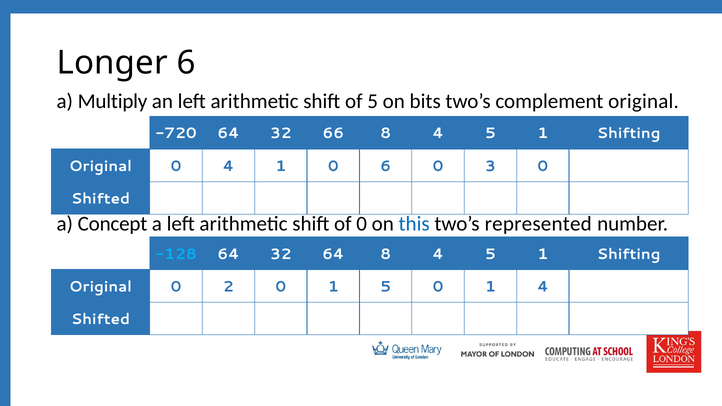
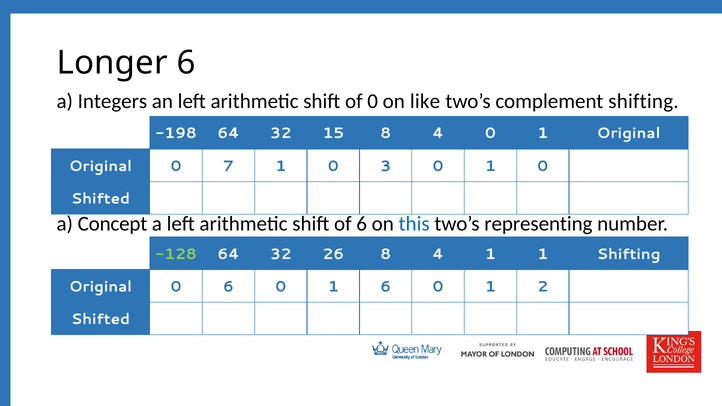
Multiply: Multiply -> Integers (112, 101)
of 5: 5 -> 0 (373, 101)
bits: bits -> like (425, 101)
complement original: original -> shifting (644, 101)
-720: -720 -> -198 (176, 134)
66: 66 -> 15 (333, 134)
5: 5 -> 0 (490, 134)
Shifting: Shifting -> Original (629, 134)
0 4: 4 -> 7 (228, 166)
0 6: 6 -> 3 (386, 166)
3: 3 -> 1 (490, 166)
of 0: 0 -> 6 (362, 224)
represented: represented -> representing (538, 224)
-128 colour: light blue -> light green (176, 254)
32 64: 64 -> 26 (333, 254)
5: 5 -> 1 (490, 254)
0 2: 2 -> 6 (228, 287)
1 5: 5 -> 6 (386, 287)
1 4: 4 -> 2 (543, 287)
